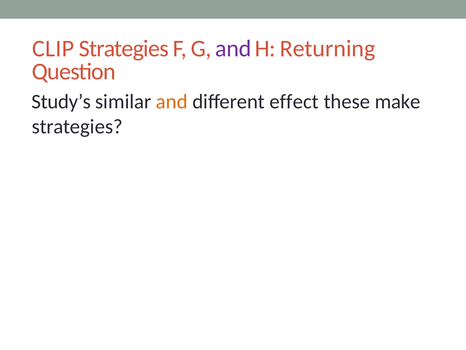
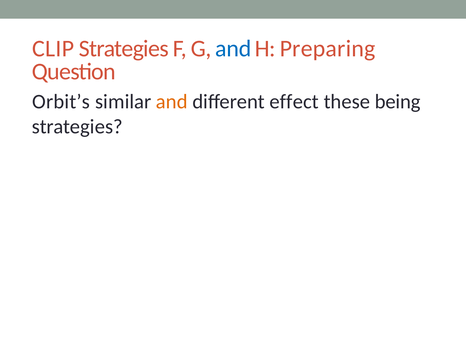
and colour: purple -> blue (233, 48)
Returning: Returning -> Preparing (328, 48)
Study’s: Study’s -> Orbit’s (61, 102)
make: make -> being (398, 102)
